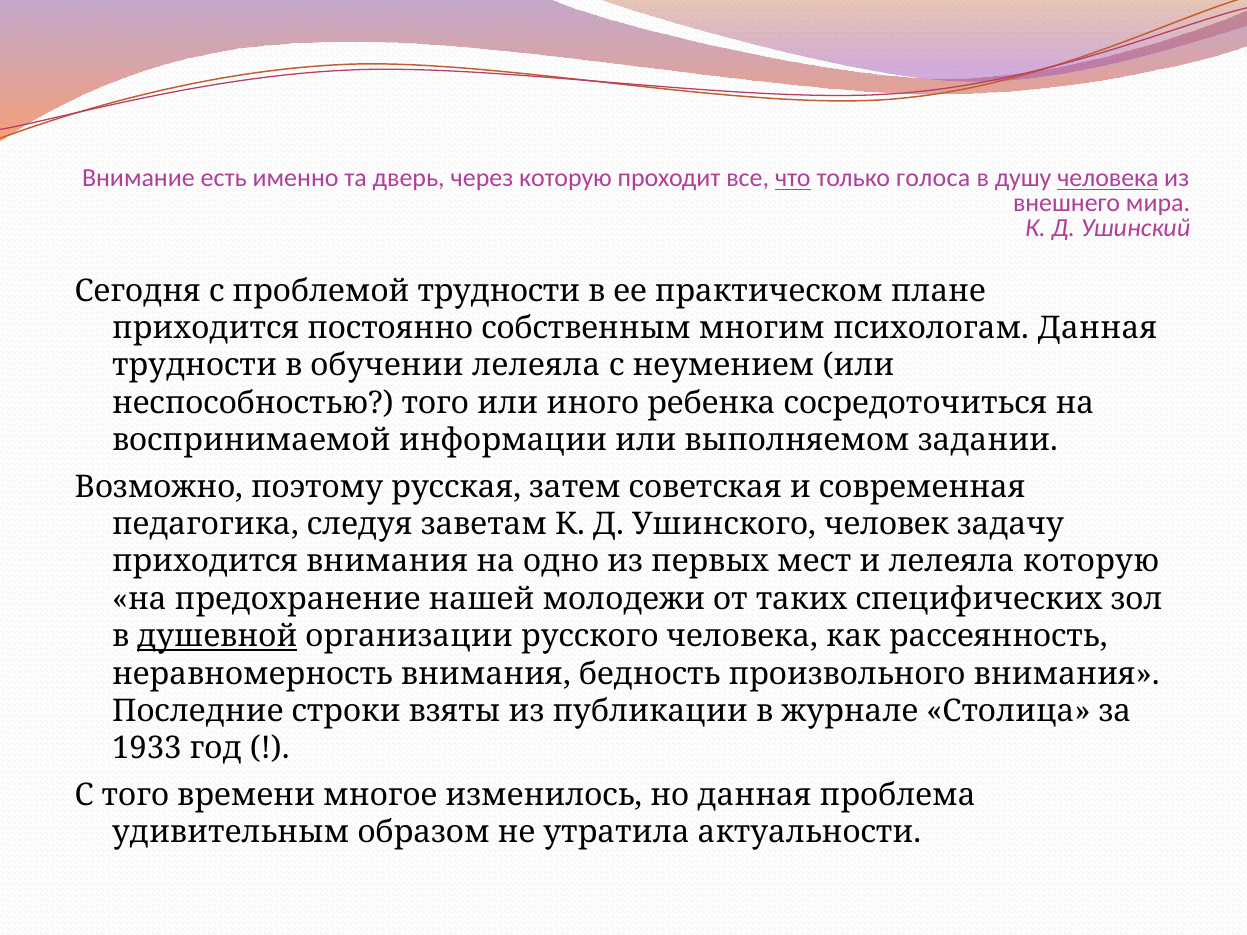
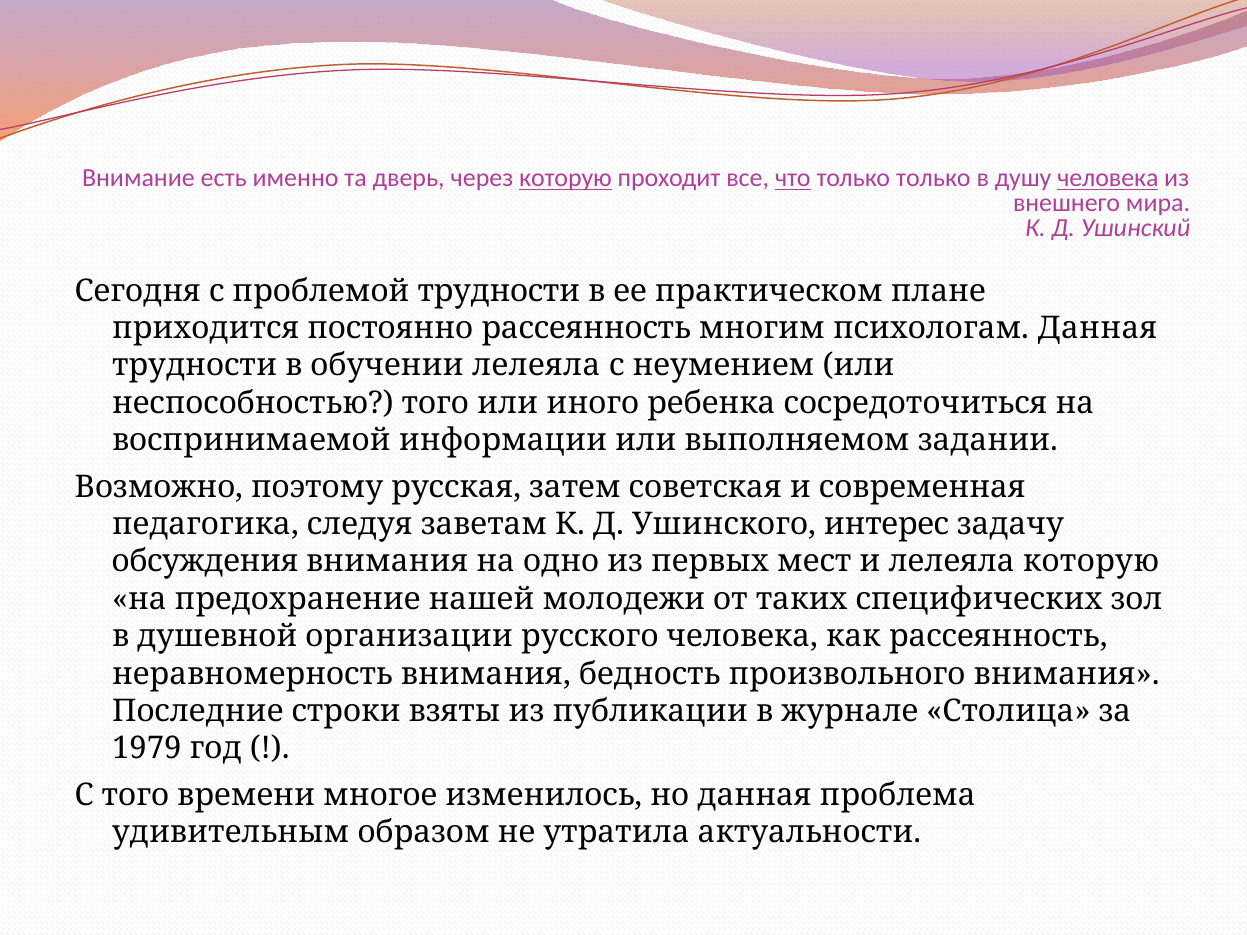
которую underline: none -> present (565, 178)
только голоса: голоса -> только (933, 178)
постоянно собственным: собственным -> рассеянность (586, 328)
человек: человек -> интерес (887, 524)
приходится: приходится -> обсуждения (205, 562)
душевной underline: present -> none (217, 637)
1933: 1933 -> 1979 (147, 749)
